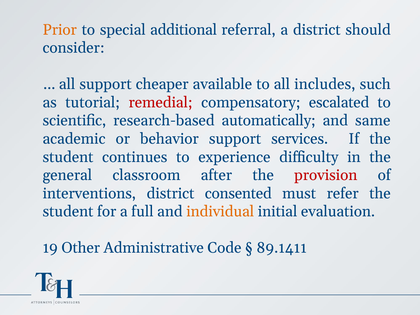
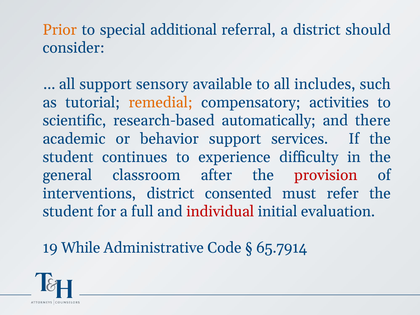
cheaper: cheaper -> sensory (162, 84)
remedial colour: red -> orange (161, 102)
escalated: escalated -> activities (339, 102)
same: same -> there (373, 121)
individual colour: orange -> red (220, 212)
Other: Other -> While (81, 248)
89.1411: 89.1411 -> 65.7914 (282, 248)
